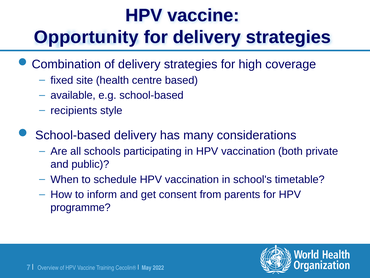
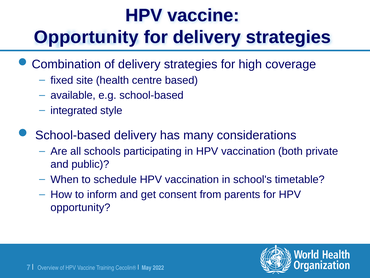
recipients: recipients -> integrated (74, 110)
programme: programme -> opportunity (80, 207)
